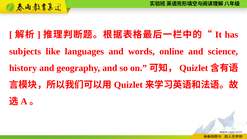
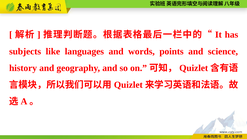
online: online -> points (172, 51)
